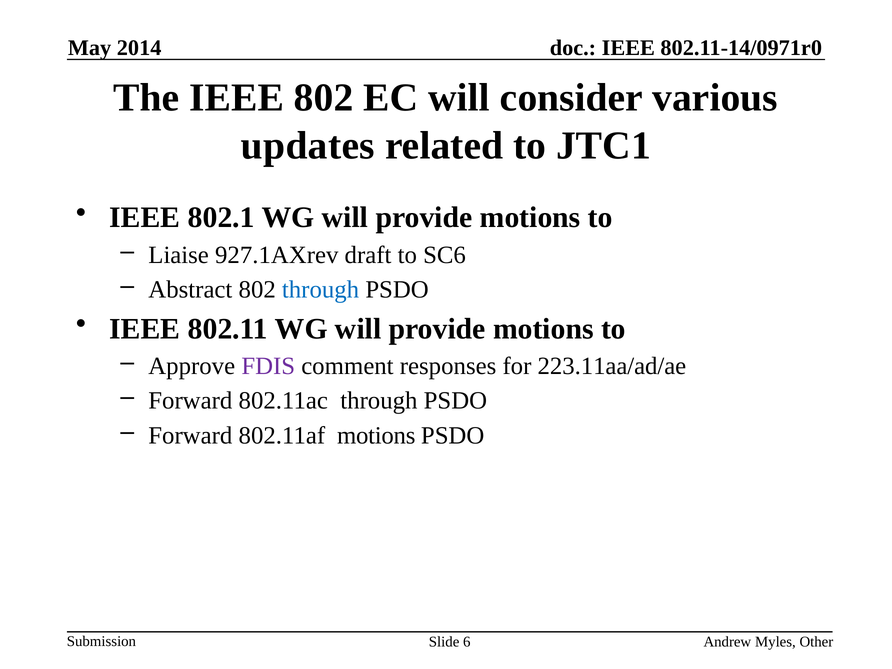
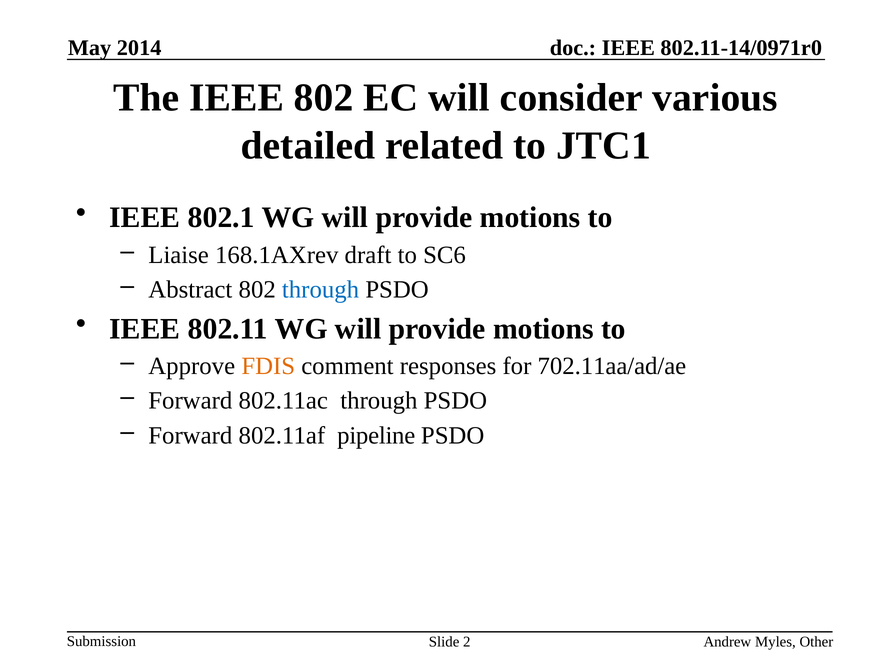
updates: updates -> detailed (308, 145)
927.1AXrev: 927.1AXrev -> 168.1AXrev (277, 255)
FDIS colour: purple -> orange (268, 366)
223.11aa/ad/ae: 223.11aa/ad/ae -> 702.11aa/ad/ae (612, 366)
802.11af motions: motions -> pipeline (376, 435)
6: 6 -> 2 (467, 642)
